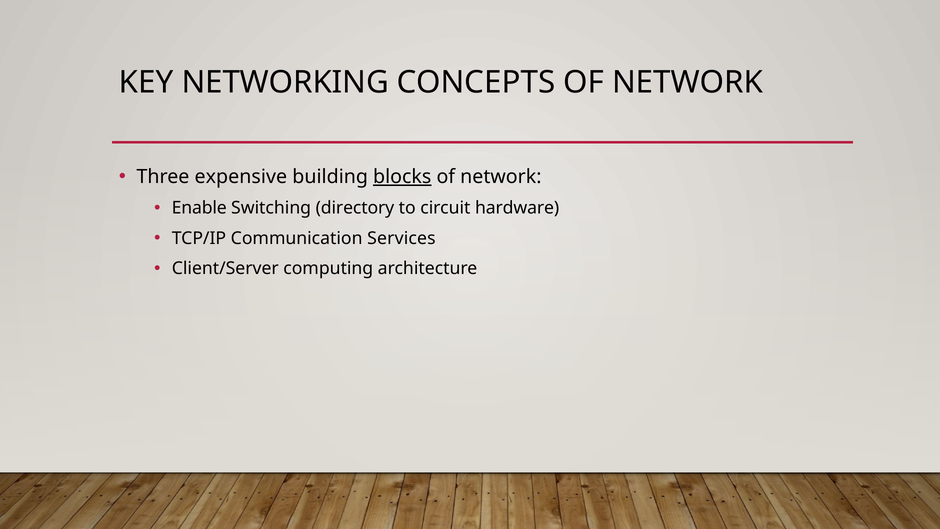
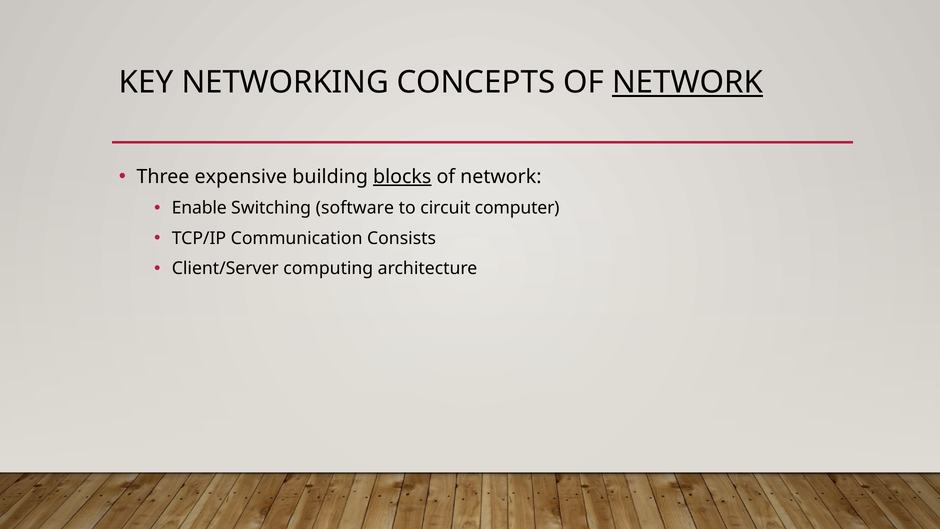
NETWORK underline: none -> present (688, 82)
directory: directory -> software (355, 208)
hardware: hardware -> computer (517, 208)
Services: Services -> Consists (402, 238)
